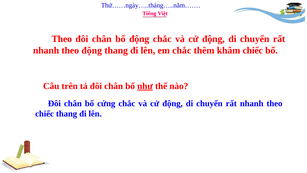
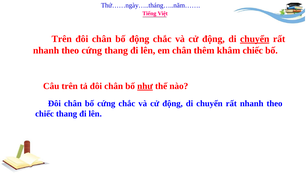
Theo: Theo -> Trên (62, 39)
chuyển underline: none -> present (255, 39)
theo động: động -> cứng (92, 50)
em chắc: chắc -> chân (182, 50)
